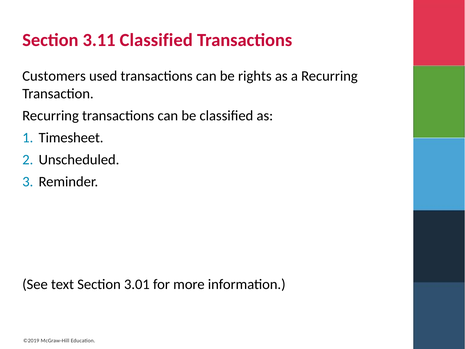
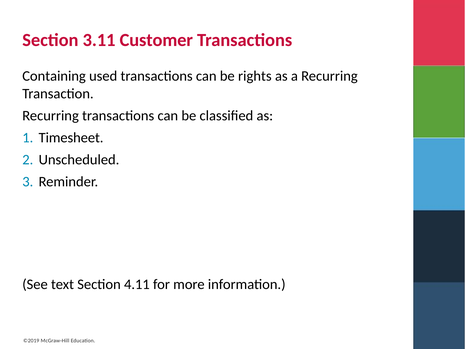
3.11 Classified: Classified -> Customer (156, 40)
Customers: Customers -> Containing (54, 76)
3.01: 3.01 -> 4.11 (137, 284)
